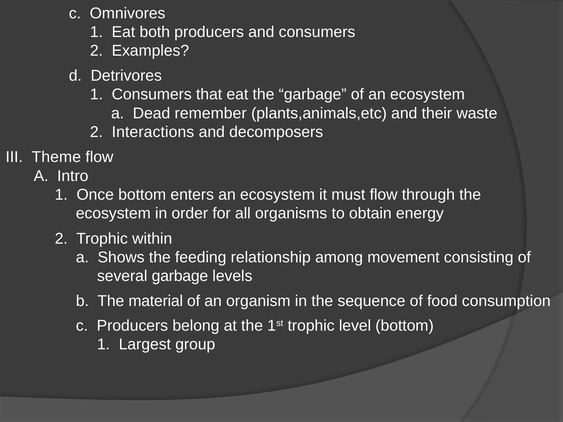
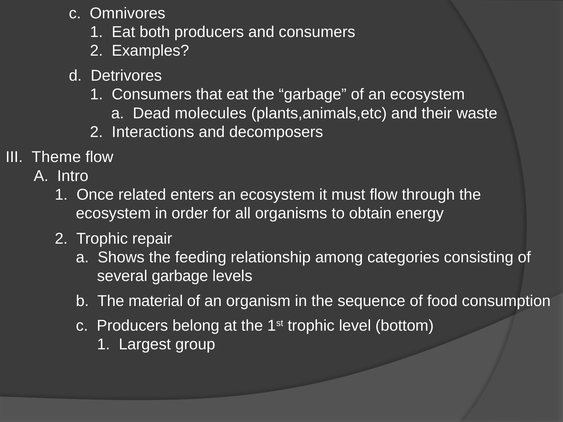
remember: remember -> molecules (211, 113)
Once bottom: bottom -> related (142, 195)
within: within -> repair (152, 239)
movement: movement -> categories (403, 258)
